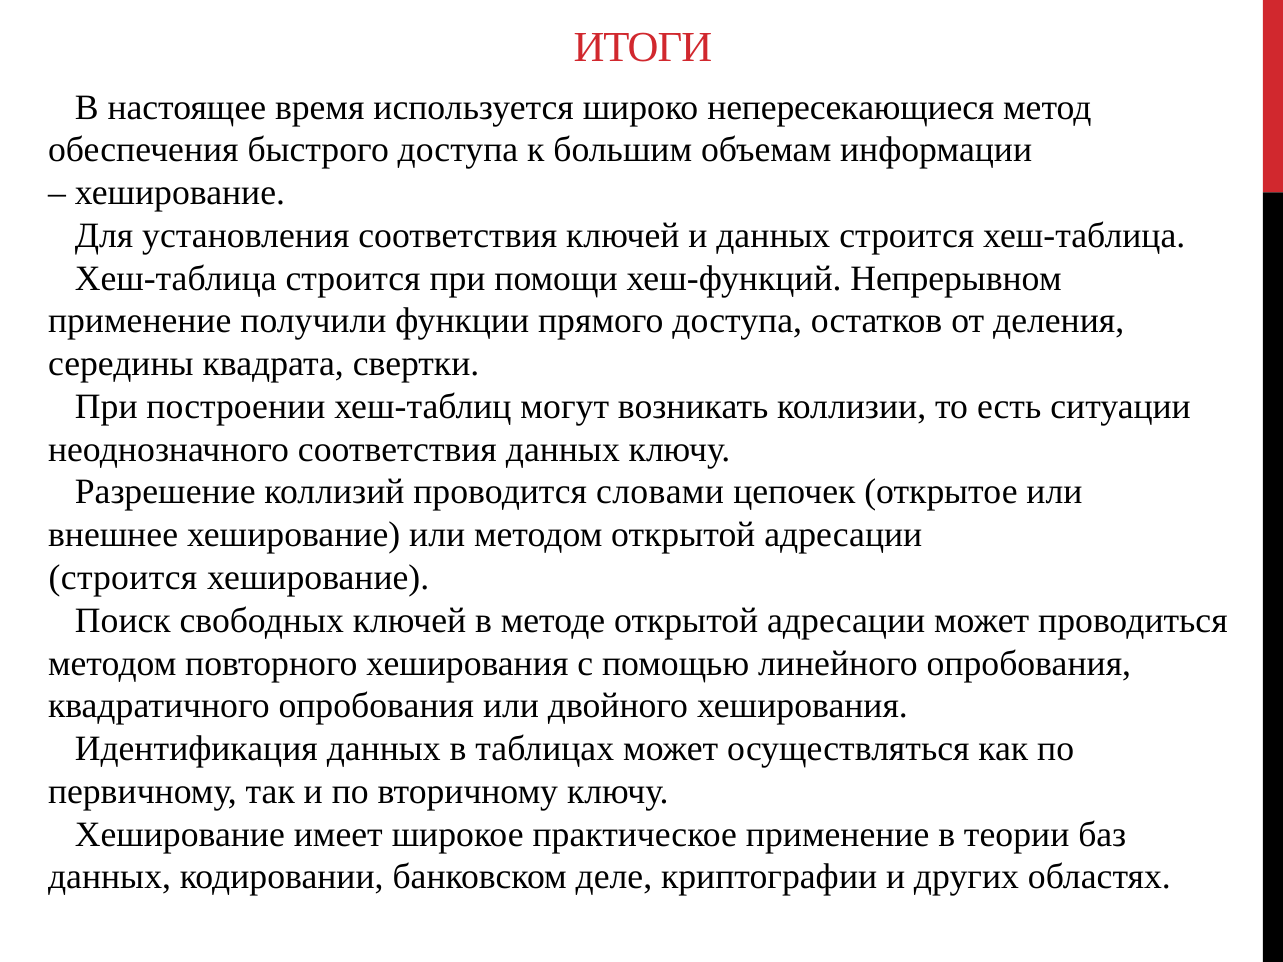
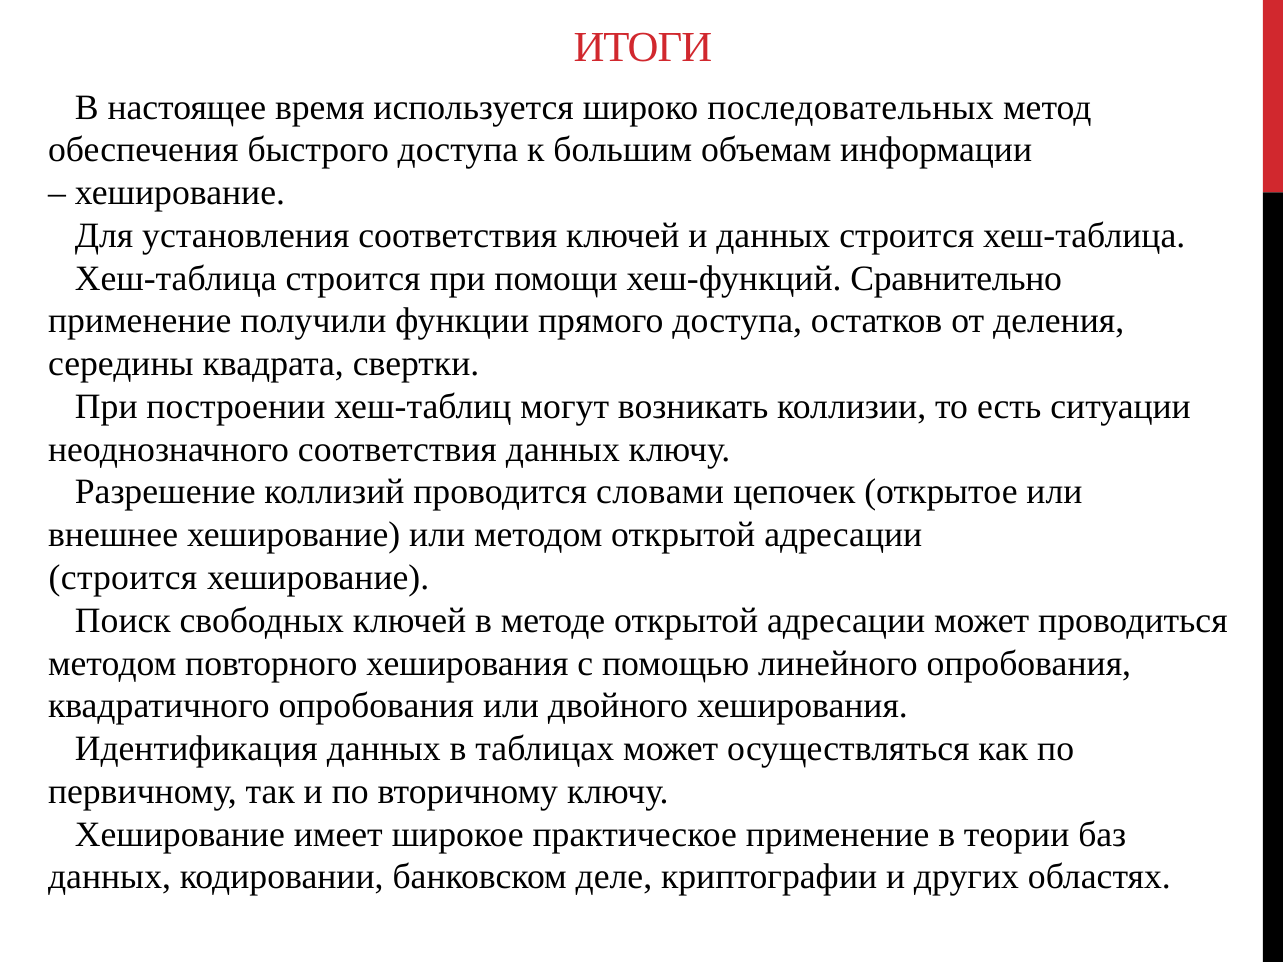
непересекающиеся: непересекающиеся -> последовательных (851, 107)
Непрерывном: Непрерывном -> Сравнительно (956, 278)
